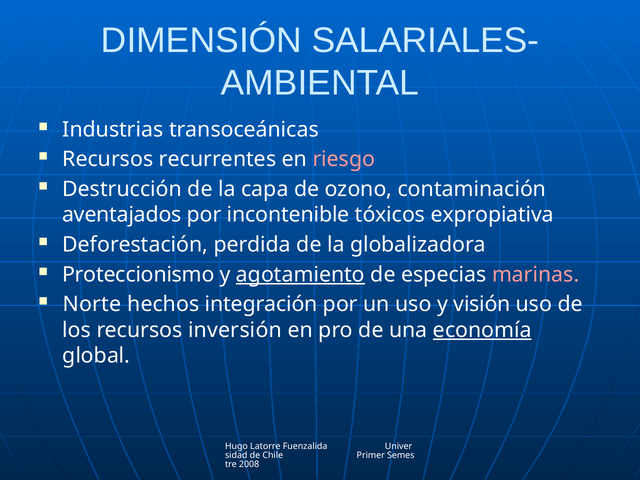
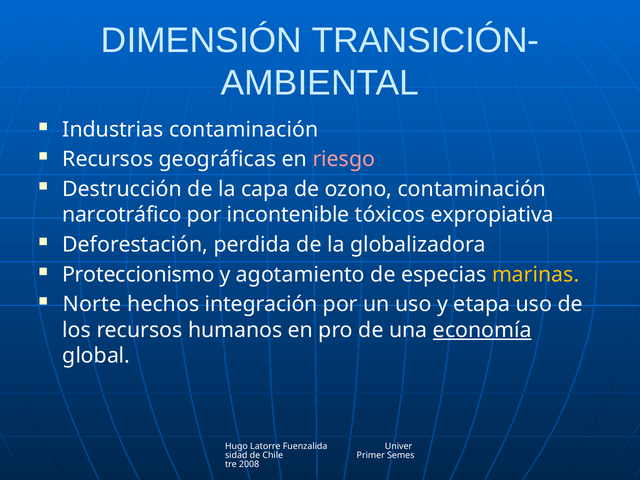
SALARIALES-: SALARIALES- -> TRANSICIÓN- (426, 40)
Industrias transoceánicas: transoceánicas -> contaminación (244, 129)
recurrentes: recurrentes -> geográficas (218, 159)
aventajados: aventajados -> narcotráfico (122, 215)
agotamiento underline: present -> none (300, 275)
marinas colour: pink -> yellow (536, 275)
visión: visión -> etapa (482, 304)
inversión: inversión -> humanos (235, 330)
